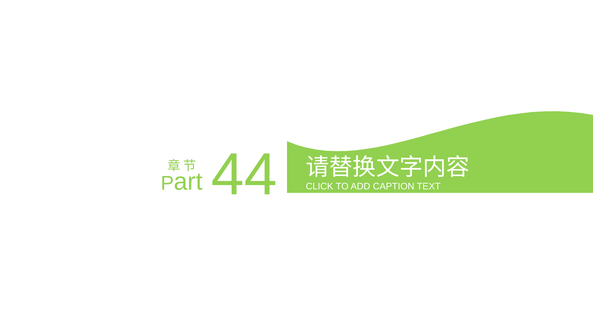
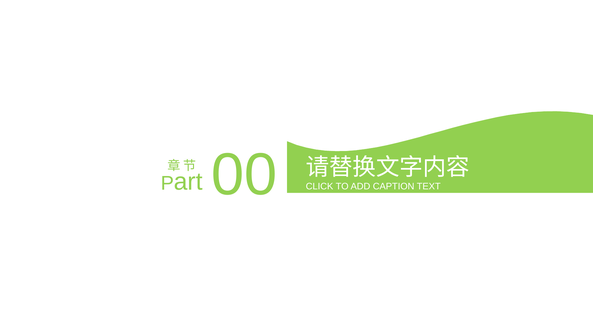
44: 44 -> 00 (244, 175)
